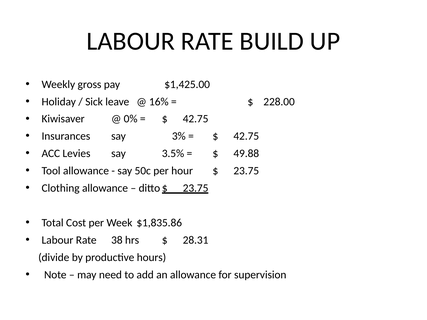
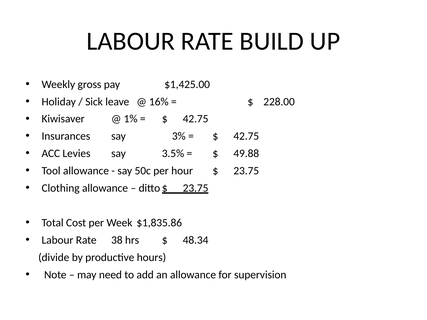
0%: 0% -> 1% (131, 119)
28.31: 28.31 -> 48.34 (196, 240)
